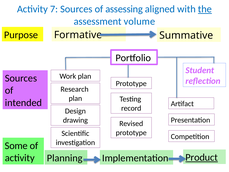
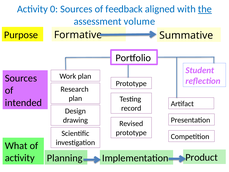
7: 7 -> 0 (54, 9)
assessing: assessing -> feedback (124, 9)
Some: Some -> What (16, 145)
Product underline: present -> none (202, 157)
